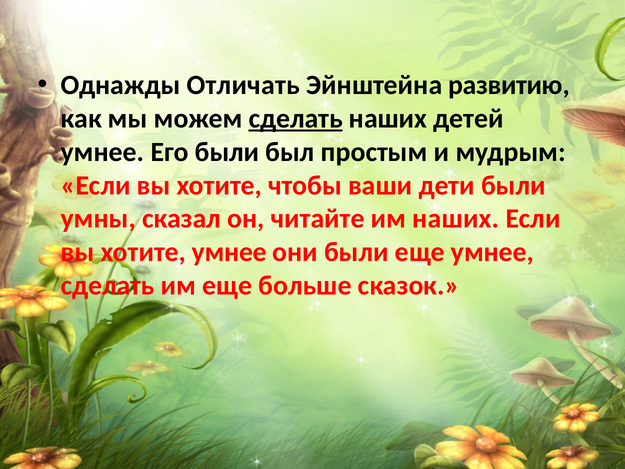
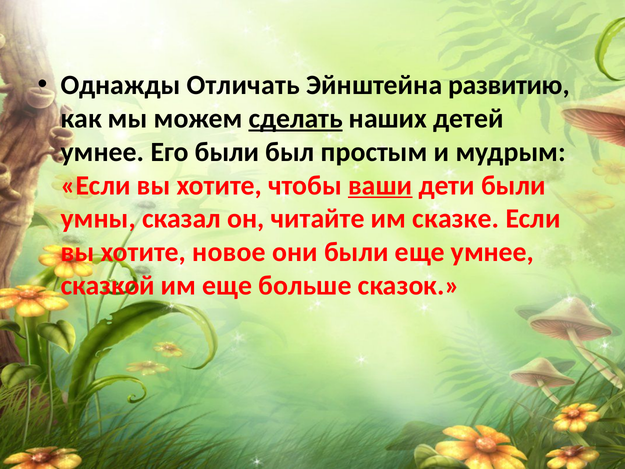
ваши underline: none -> present (380, 185)
им наших: наших -> сказке (456, 219)
хотите умнее: умнее -> новое (229, 252)
сделать: сделать -> сказкой (108, 285)
